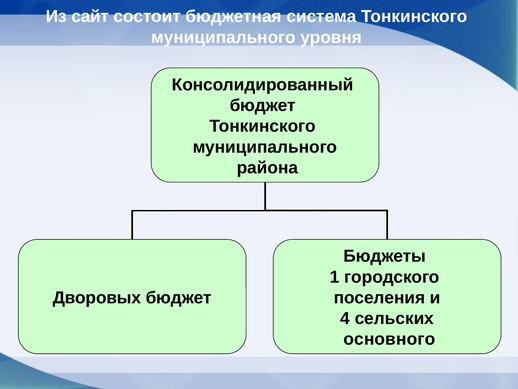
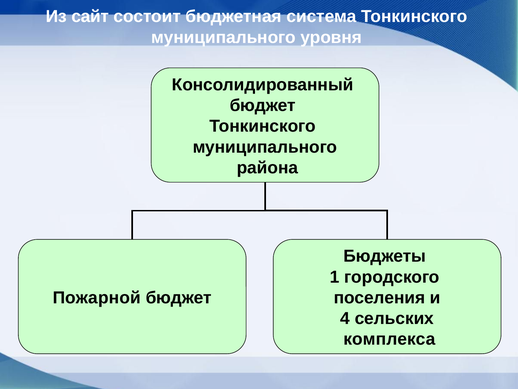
Дворовых: Дворовых -> Пожарной (97, 297)
основного: основного -> комплекса (389, 339)
